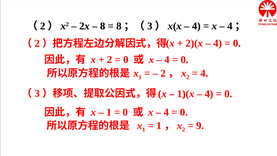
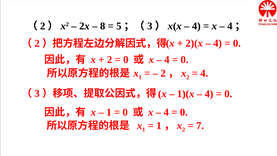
8: 8 -> 5 (119, 26)
9: 9 -> 7 (200, 126)
